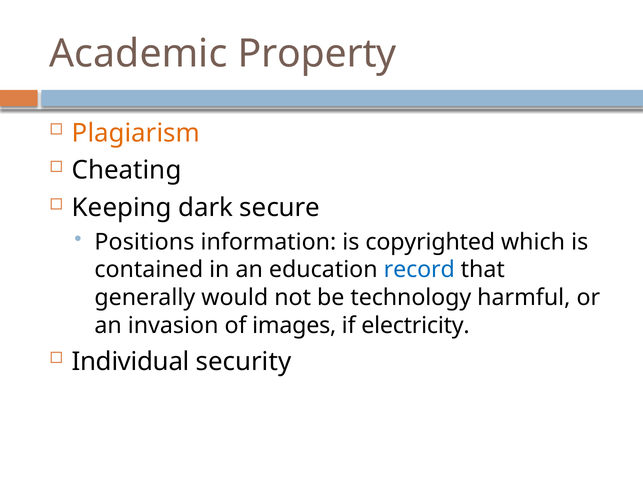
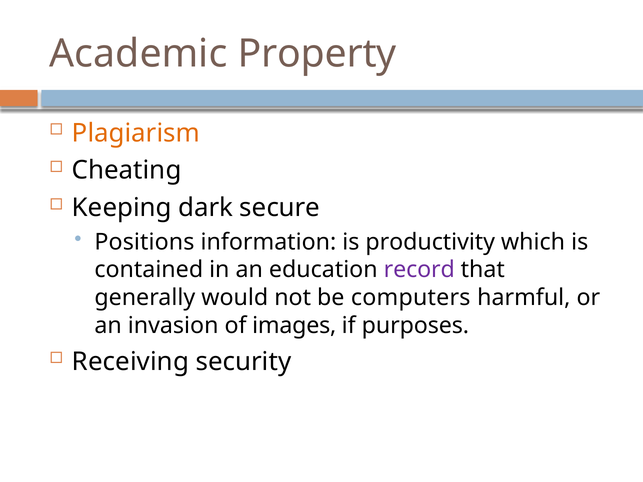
copyrighted: copyrighted -> productivity (430, 242)
record colour: blue -> purple (419, 270)
technology: technology -> computers (411, 298)
electricity: electricity -> purposes (415, 326)
Individual: Individual -> Receiving (130, 362)
